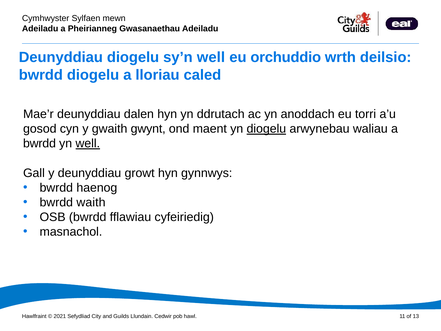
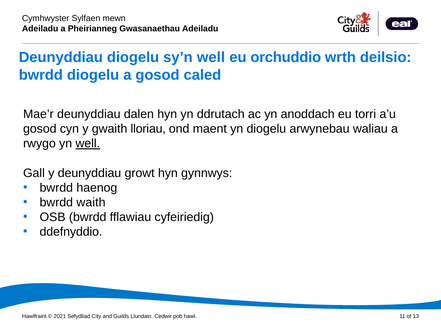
a lloriau: lloriau -> gosod (157, 75)
gwynt: gwynt -> lloriau (148, 129)
diogelu underline: present -> none (266, 129)
bwrdd: bwrdd -> rwygo (39, 143)
masnachol: masnachol -> ddefnyddio (71, 232)
